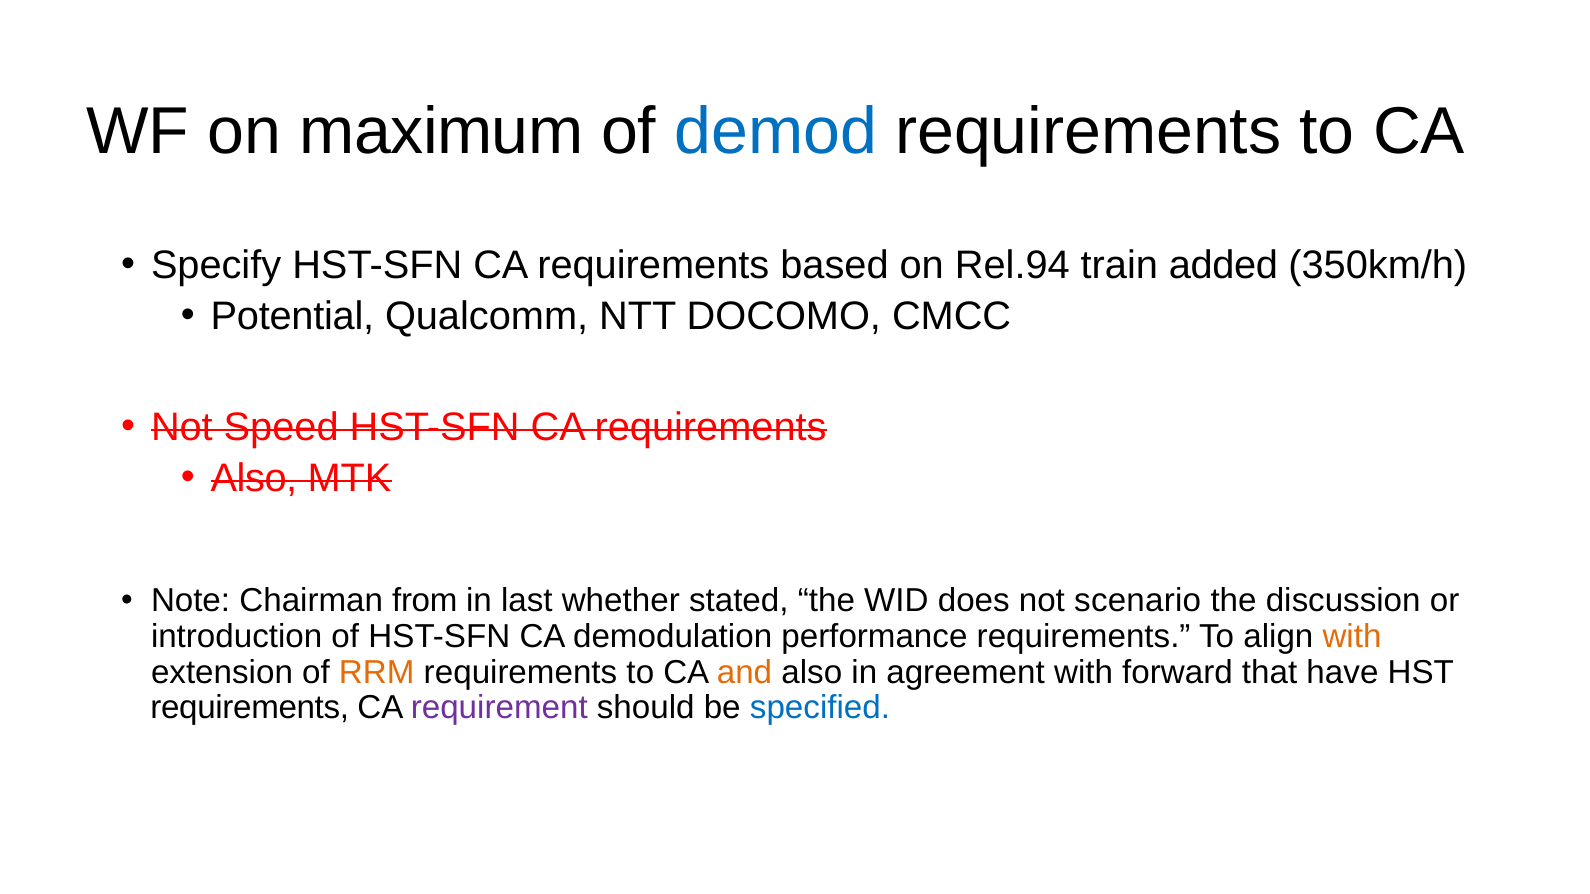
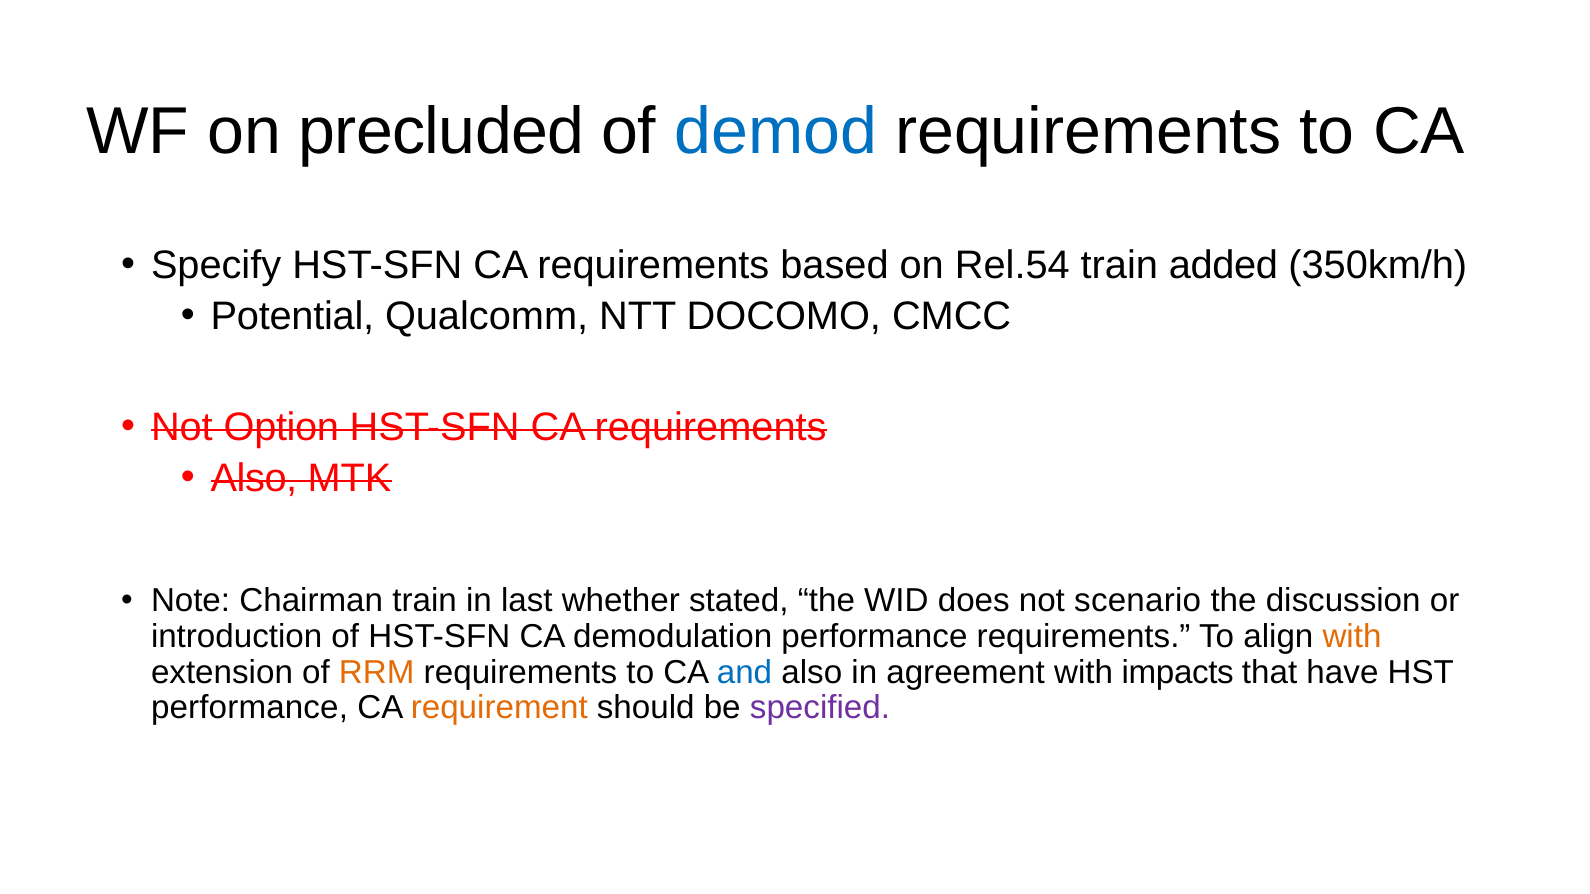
maximum: maximum -> precluded (442, 131)
Rel.94: Rel.94 -> Rel.54 (1012, 265)
Speed: Speed -> Option (281, 427)
Chairman from: from -> train (425, 601)
and colour: orange -> blue (744, 672)
forward: forward -> impacts (1178, 672)
requirements: requirements -> performance (249, 708)
requirement colour: purple -> orange (499, 708)
specified colour: blue -> purple (820, 708)
